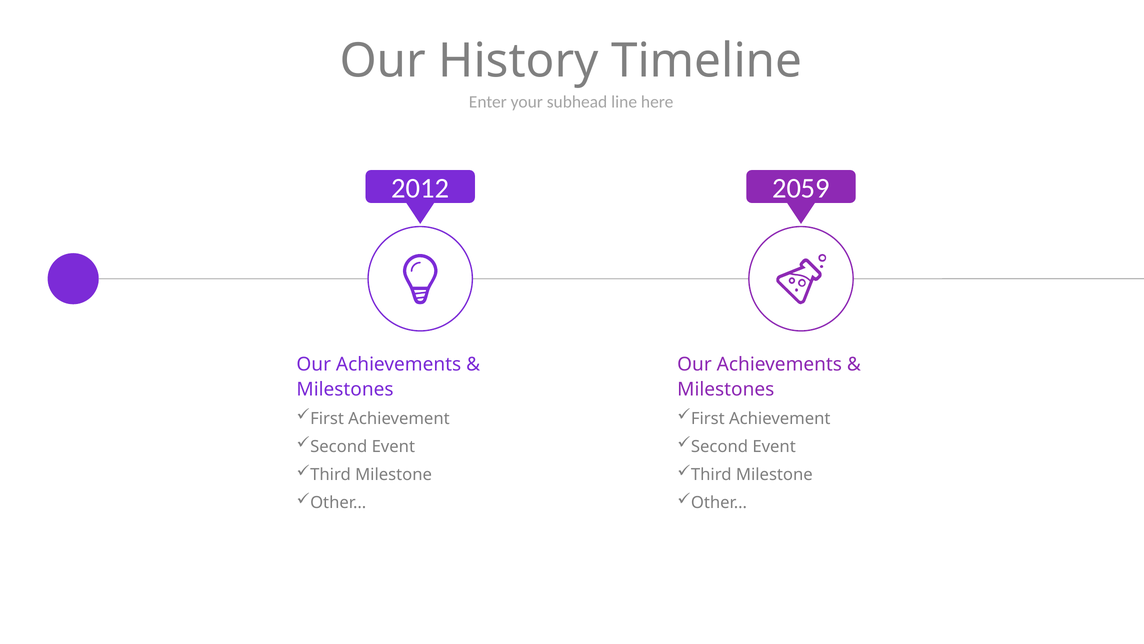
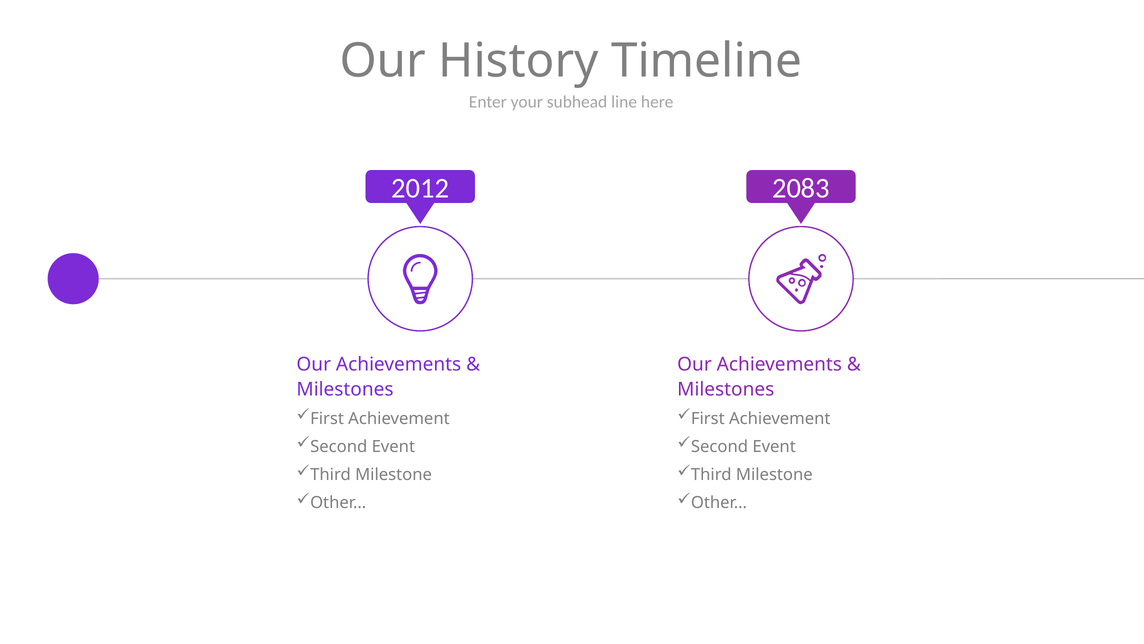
2059: 2059 -> 2083 (801, 188)
